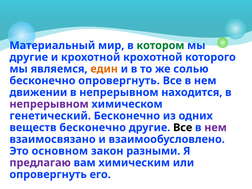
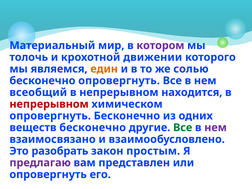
котором colour: green -> purple (160, 45)
другие: другие -> толочь (29, 57)
крохотной крохотной: крохотной -> движении (153, 57)
движении: движении -> всеобщий (38, 92)
непрерывном colour: purple -> red (49, 104)
генетический: генетический -> опровергнуть (50, 116)
Все colour: black -> green (183, 128)
основном: основном -> разобрать (60, 151)
разными: разными -> простым (153, 151)
химическим: химическим -> представлен (134, 163)
